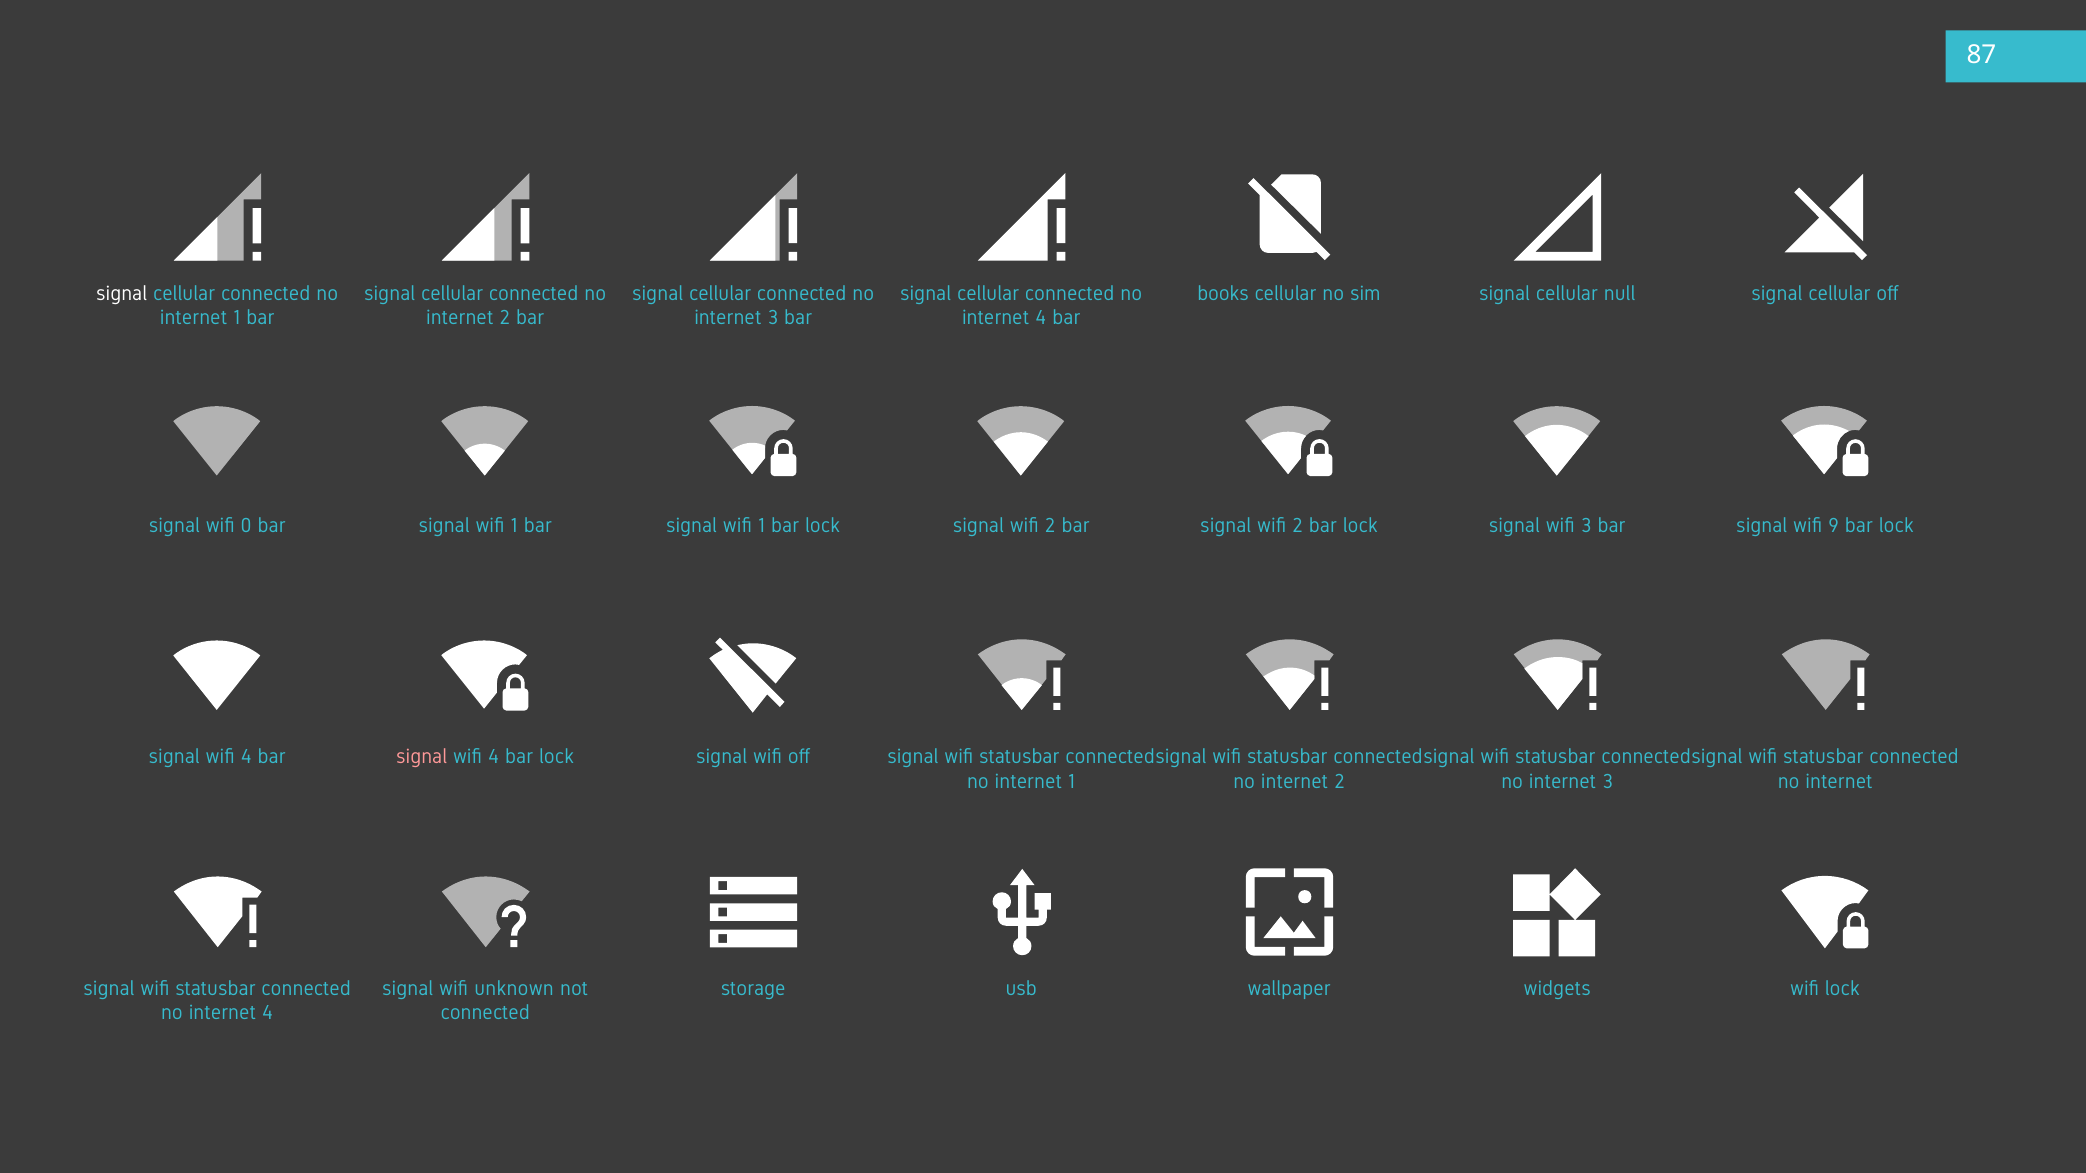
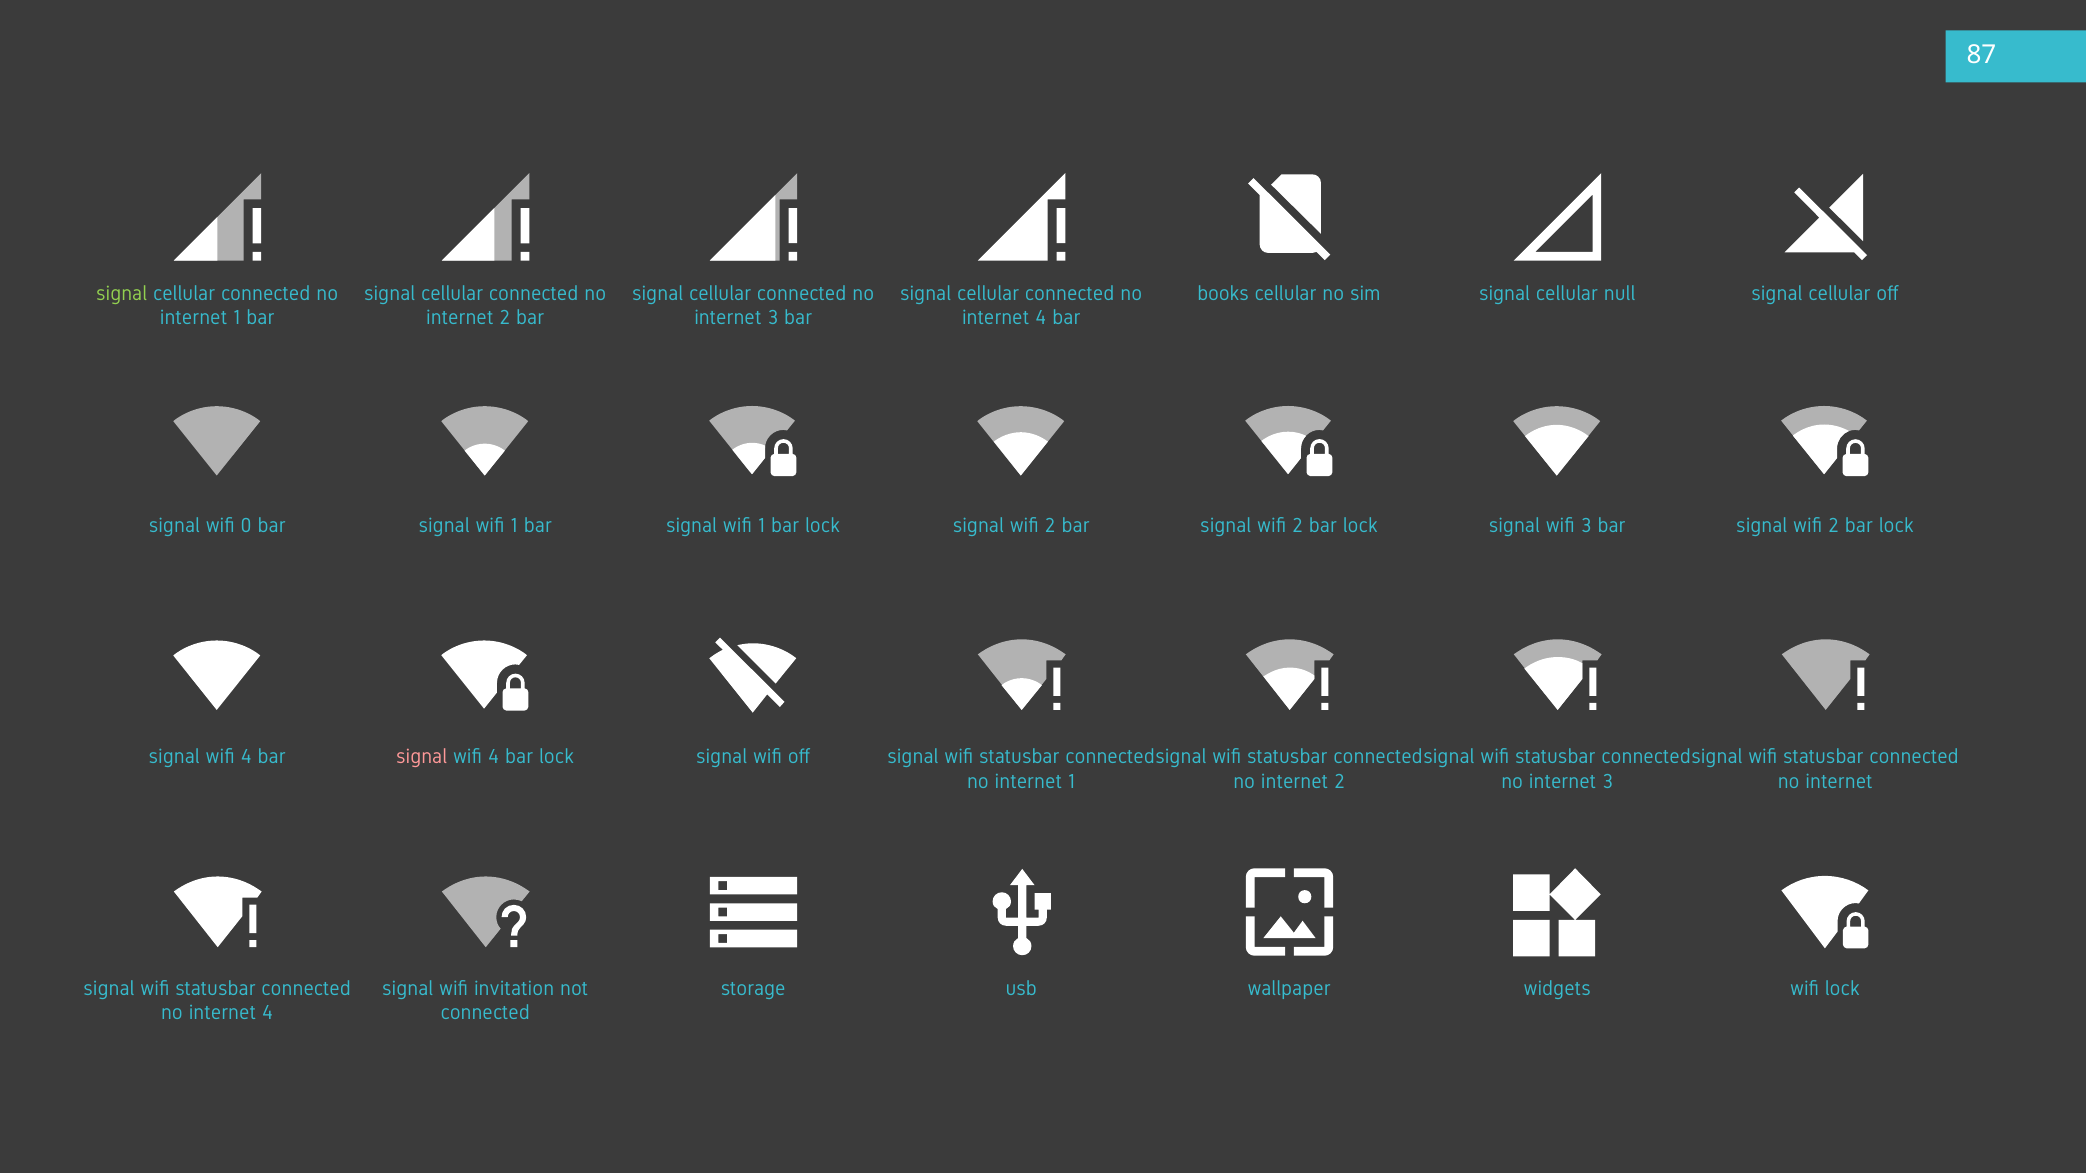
signal colour: white -> light green (122, 294)
9: 9 -> 2 (1834, 526)
unknown: unknown -> invitation (514, 989)
